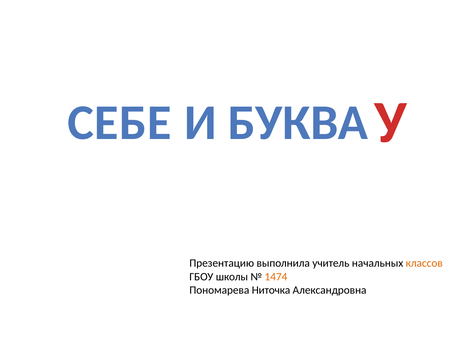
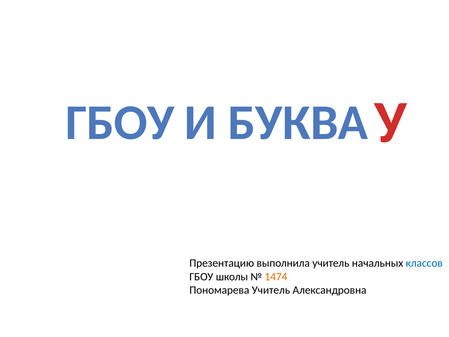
СЕБЕ: СЕБЕ -> ГБОУ (120, 123)
классов colour: orange -> blue (424, 263)
Пономарева Ниточка: Ниточка -> Учитель (271, 290)
